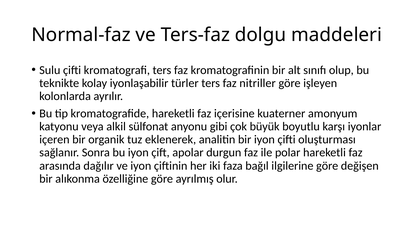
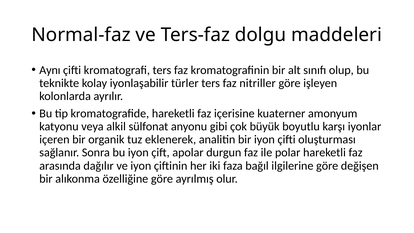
Sulu: Sulu -> Aynı (50, 70)
